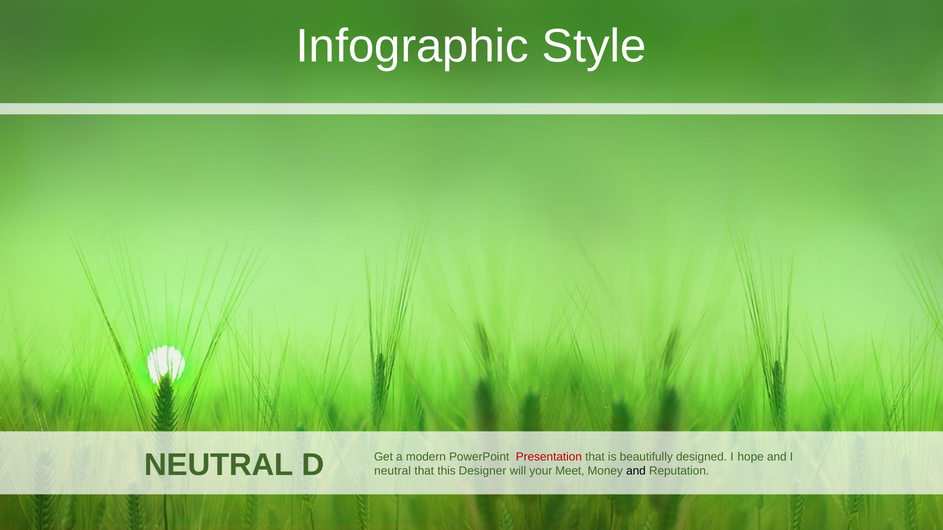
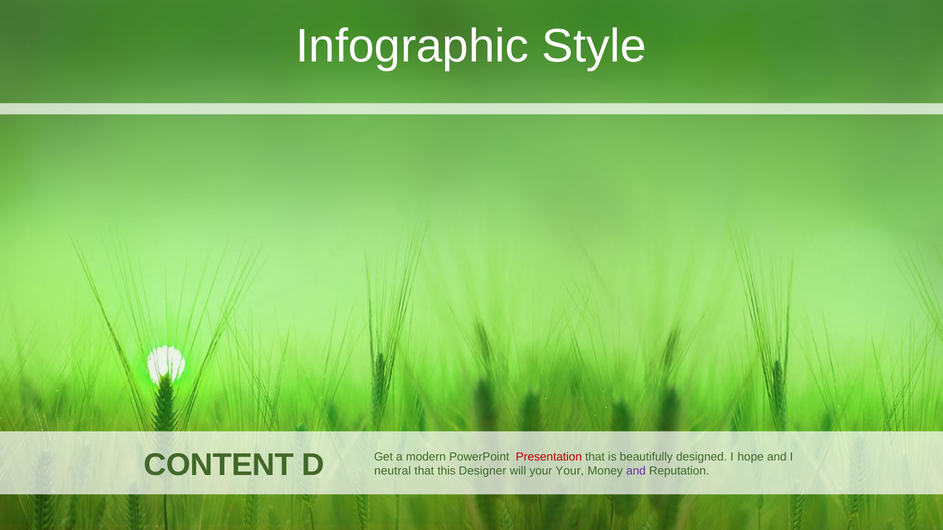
NEUTRAL: NEUTRAL -> CONTENT (219, 465)
your Meet: Meet -> Your (570, 471)
and colour: black -> purple (636, 471)
